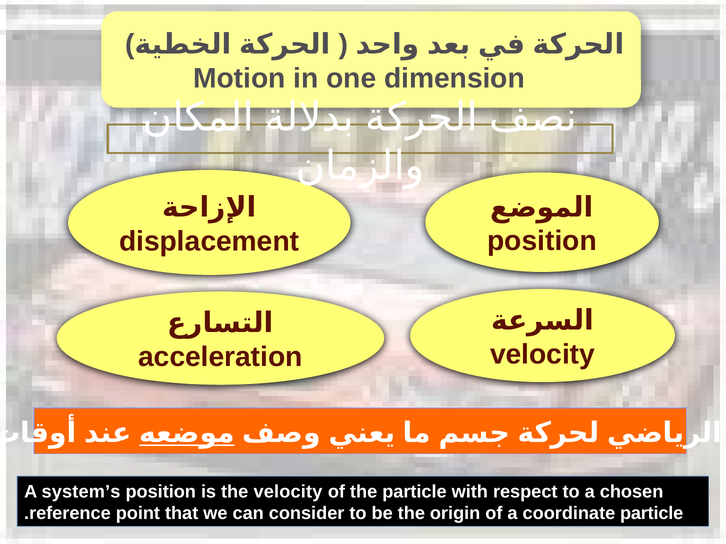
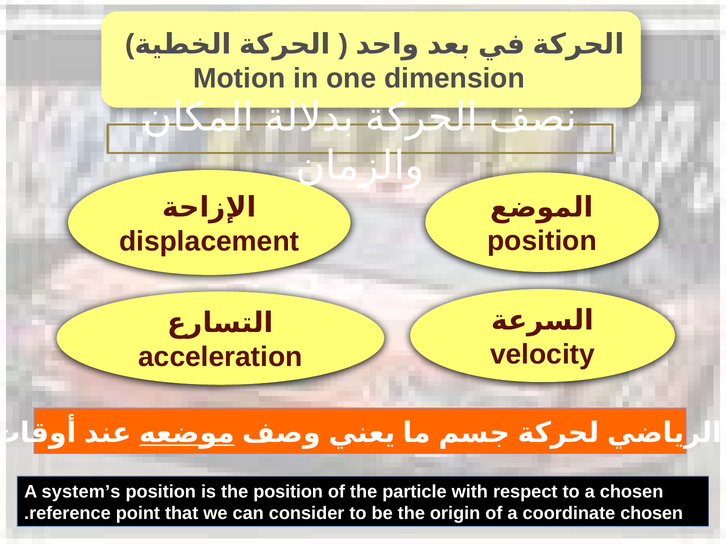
the velocity: velocity -> position (288, 492)
coordinate particle: particle -> chosen (652, 514)
